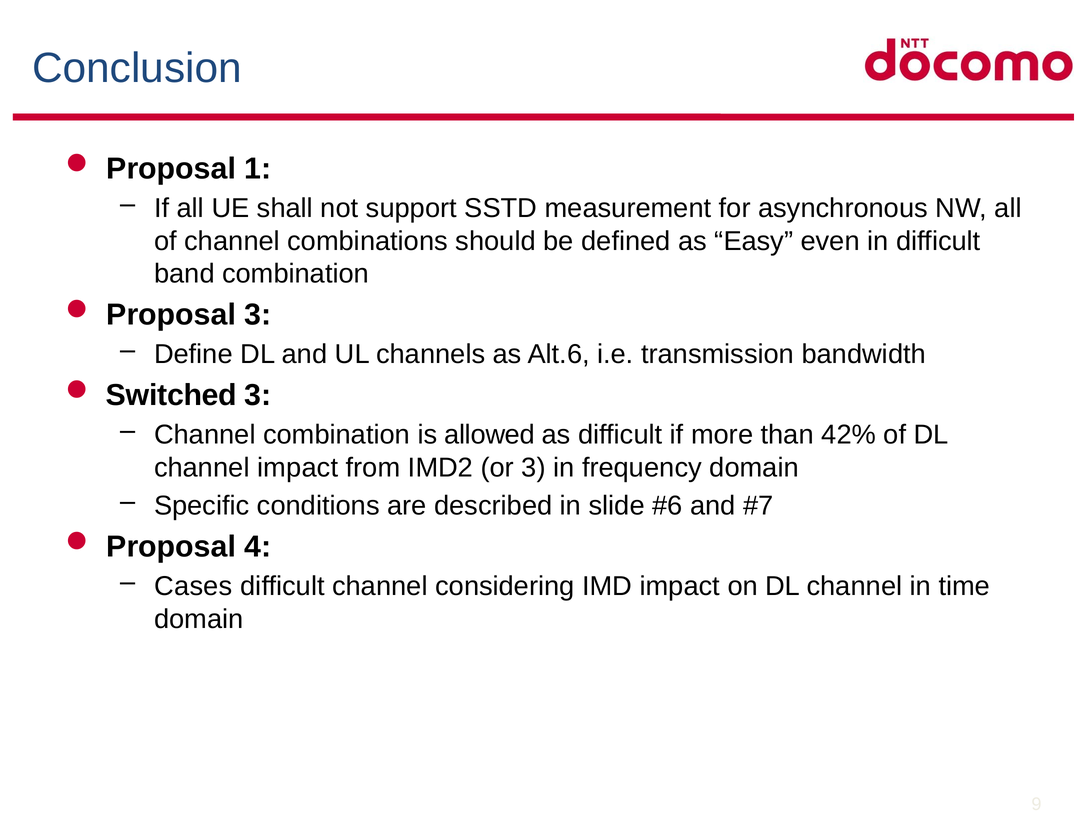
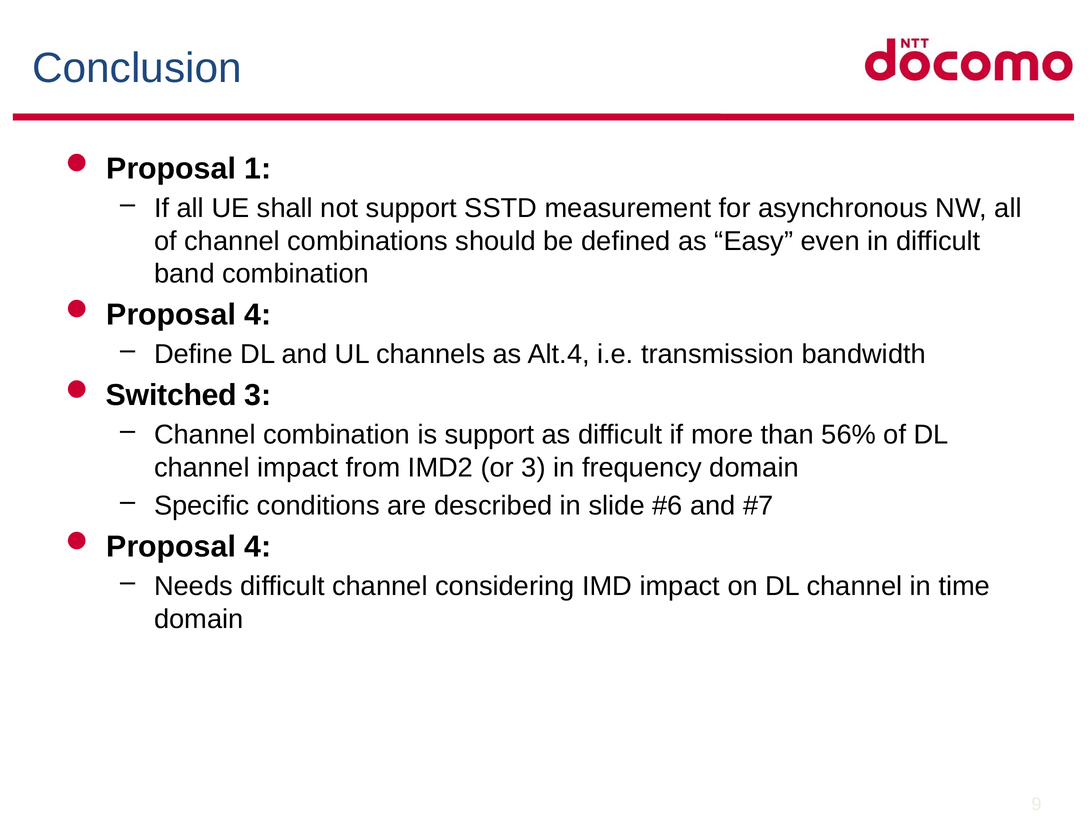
3: 3 -> 4 (258, 315)
Alt.6: Alt.6 -> Alt.4 (559, 354)
is allowed: allowed -> support (490, 435)
42%: 42% -> 56% (849, 435)
Cases: Cases -> Needs (194, 587)
